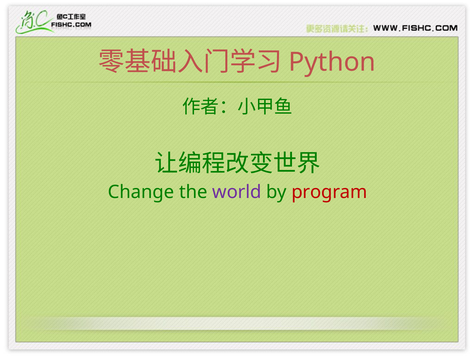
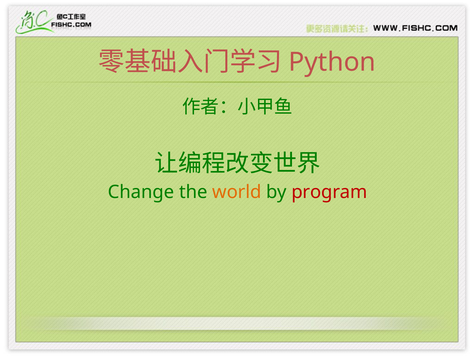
world colour: purple -> orange (237, 192)
